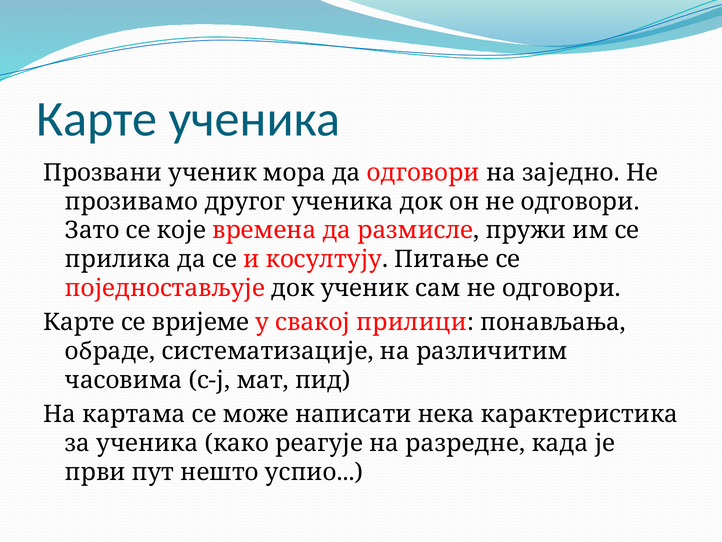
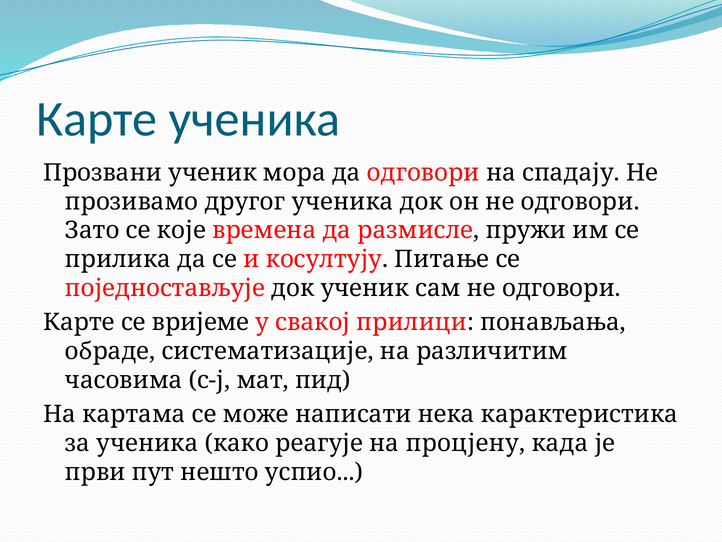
заједно: заједно -> спадају (571, 172)
разредне: разредне -> процјену (465, 443)
